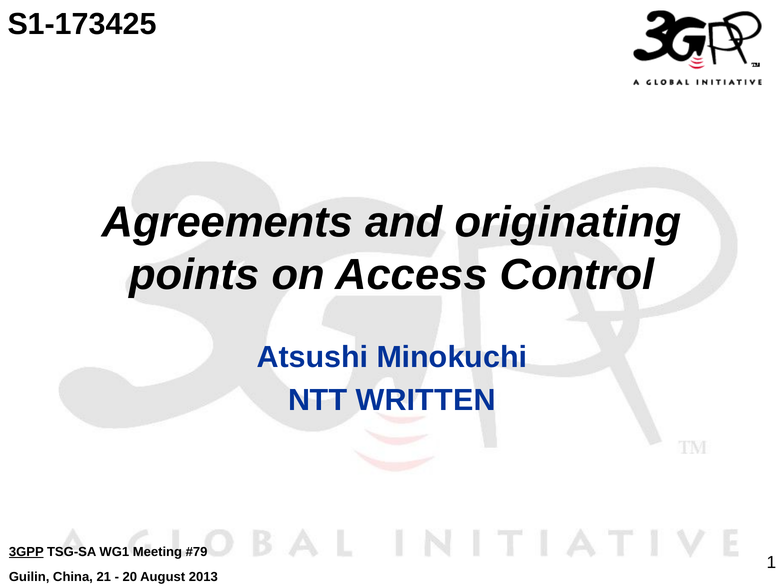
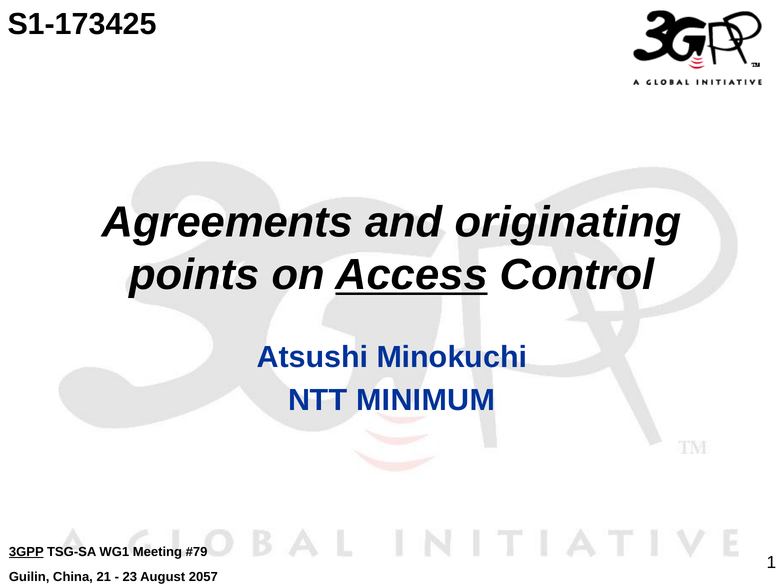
Access underline: none -> present (412, 275)
WRITTEN: WRITTEN -> MINIMUM (426, 400)
20: 20 -> 23 (130, 577)
2013: 2013 -> 2057 (203, 577)
